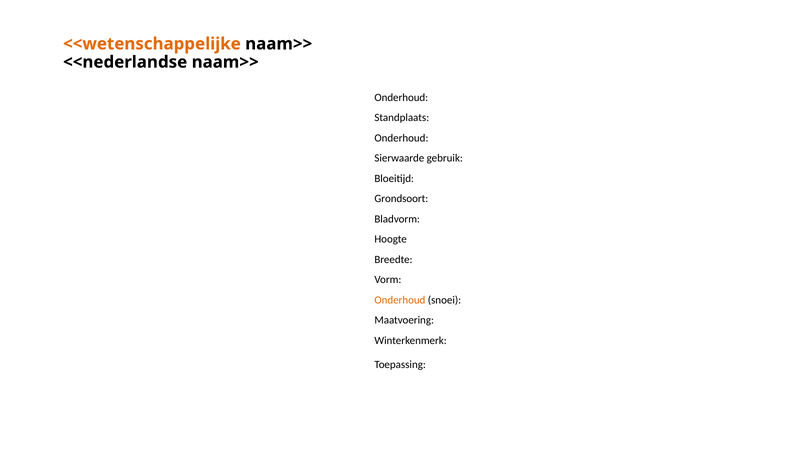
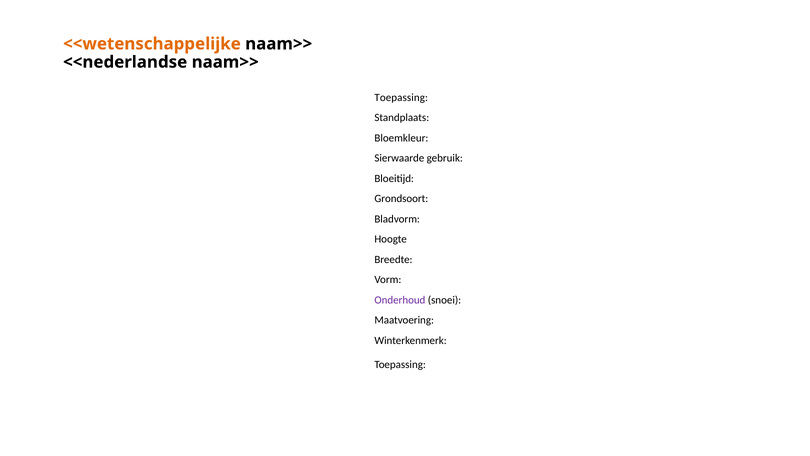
Onderhoud: Onderhoud -> Toepassing (401, 97)
Onderhoud: Onderhoud -> Bloemkleur (401, 138)
Onderhoud colour: orange -> purple (400, 300)
